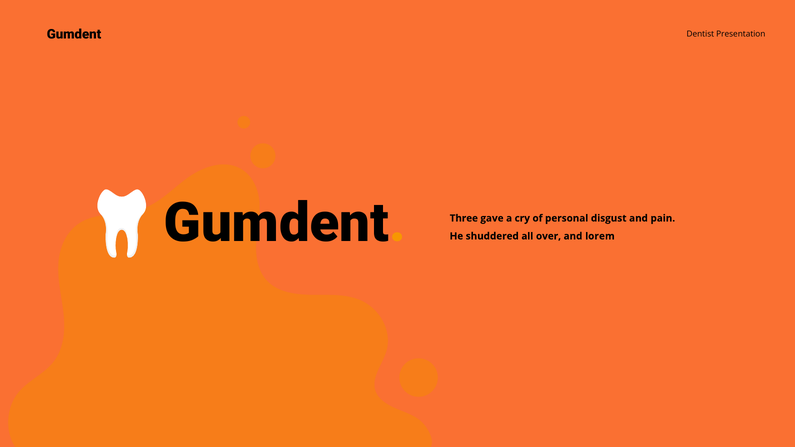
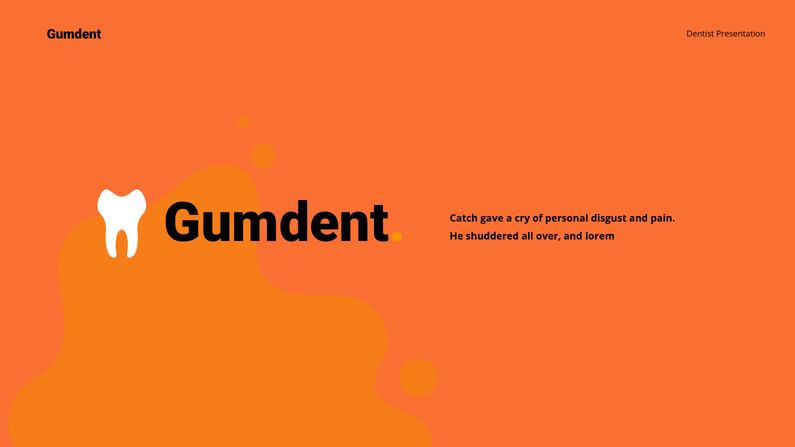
Three: Three -> Catch (464, 218)
